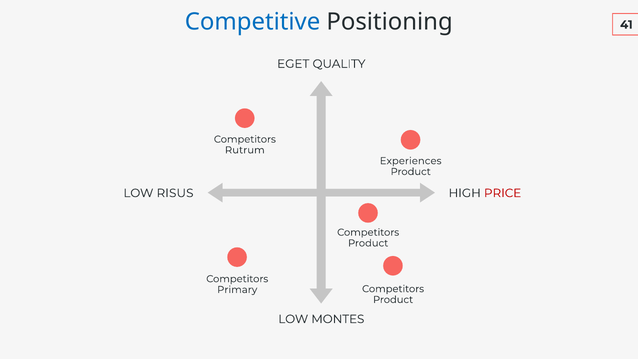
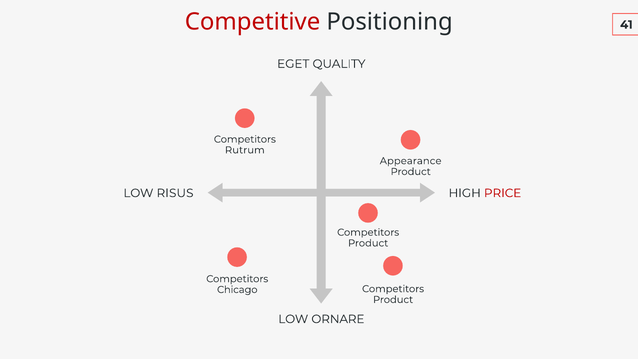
Competitive colour: blue -> red (253, 22)
Experiences: Experiences -> Appearance (411, 161)
Primary: Primary -> Chicago (237, 290)
MONTES: MONTES -> ORNARE (338, 319)
